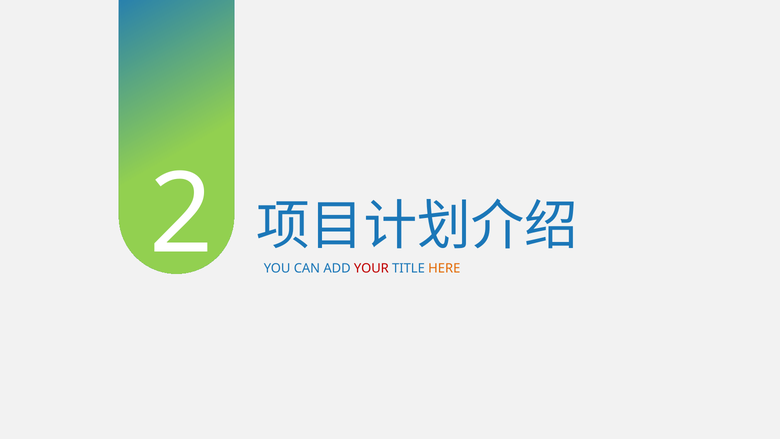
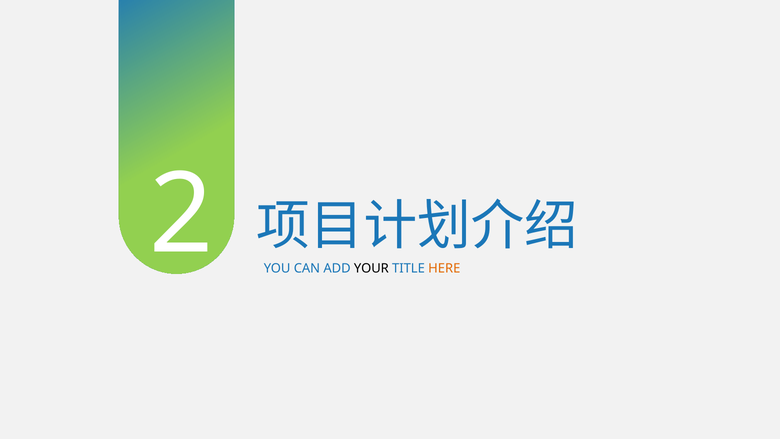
YOUR colour: red -> black (371, 268)
